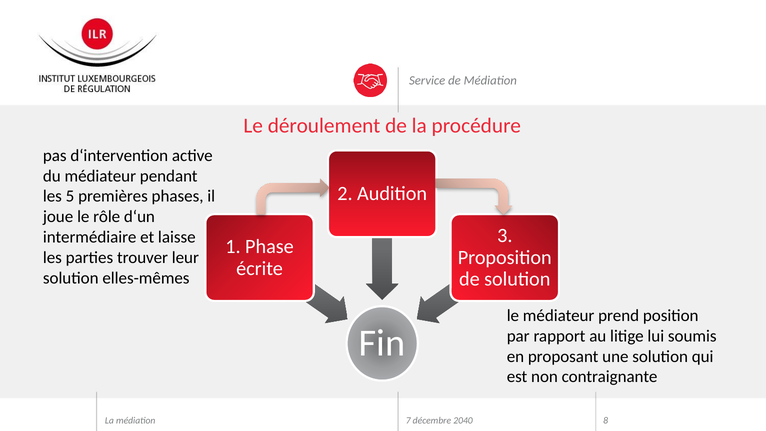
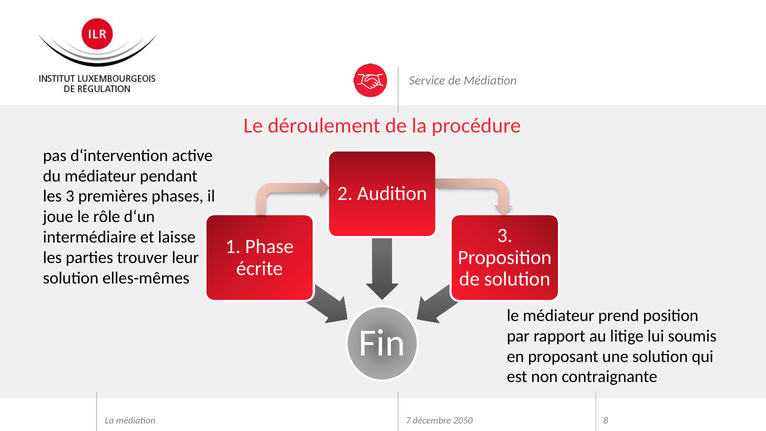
les 5: 5 -> 3 (70, 196)
2040: 2040 -> 2050 (463, 420)
